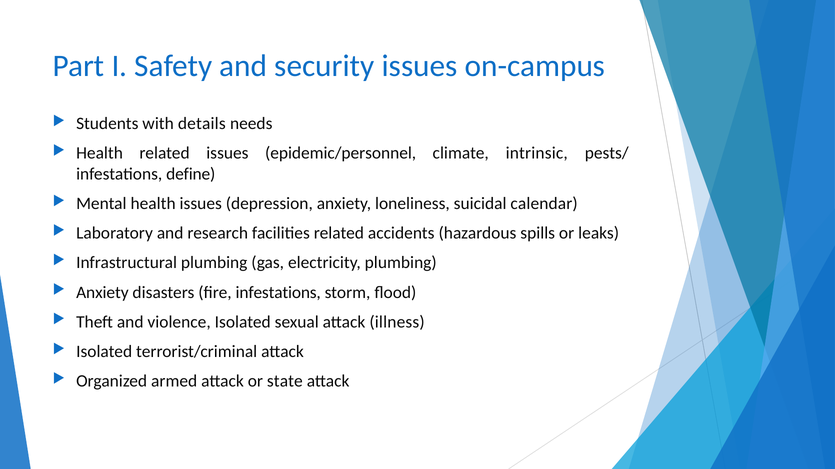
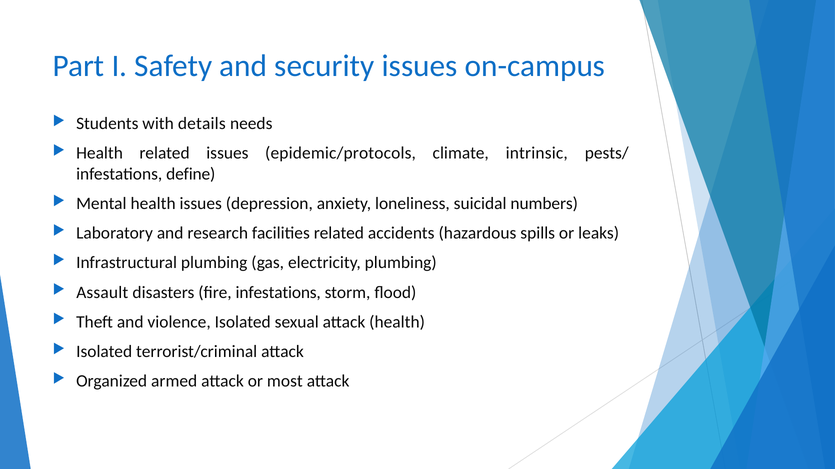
epidemic/personnel: epidemic/personnel -> epidemic/protocols (341, 153)
calendar: calendar -> numbers (544, 204)
Anxiety: Anxiety -> Assault (102, 293)
attack illness: illness -> health (397, 322)
state: state -> most (285, 382)
